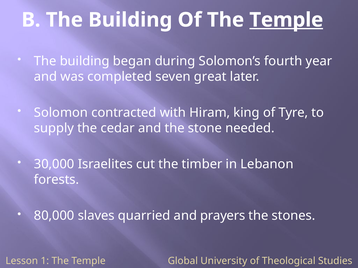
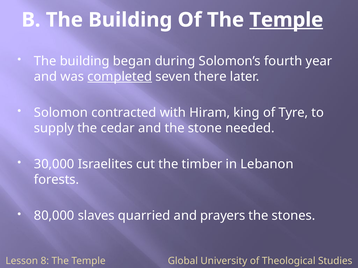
completed underline: none -> present (120, 77)
great: great -> there (210, 77)
1: 1 -> 8 (45, 261)
